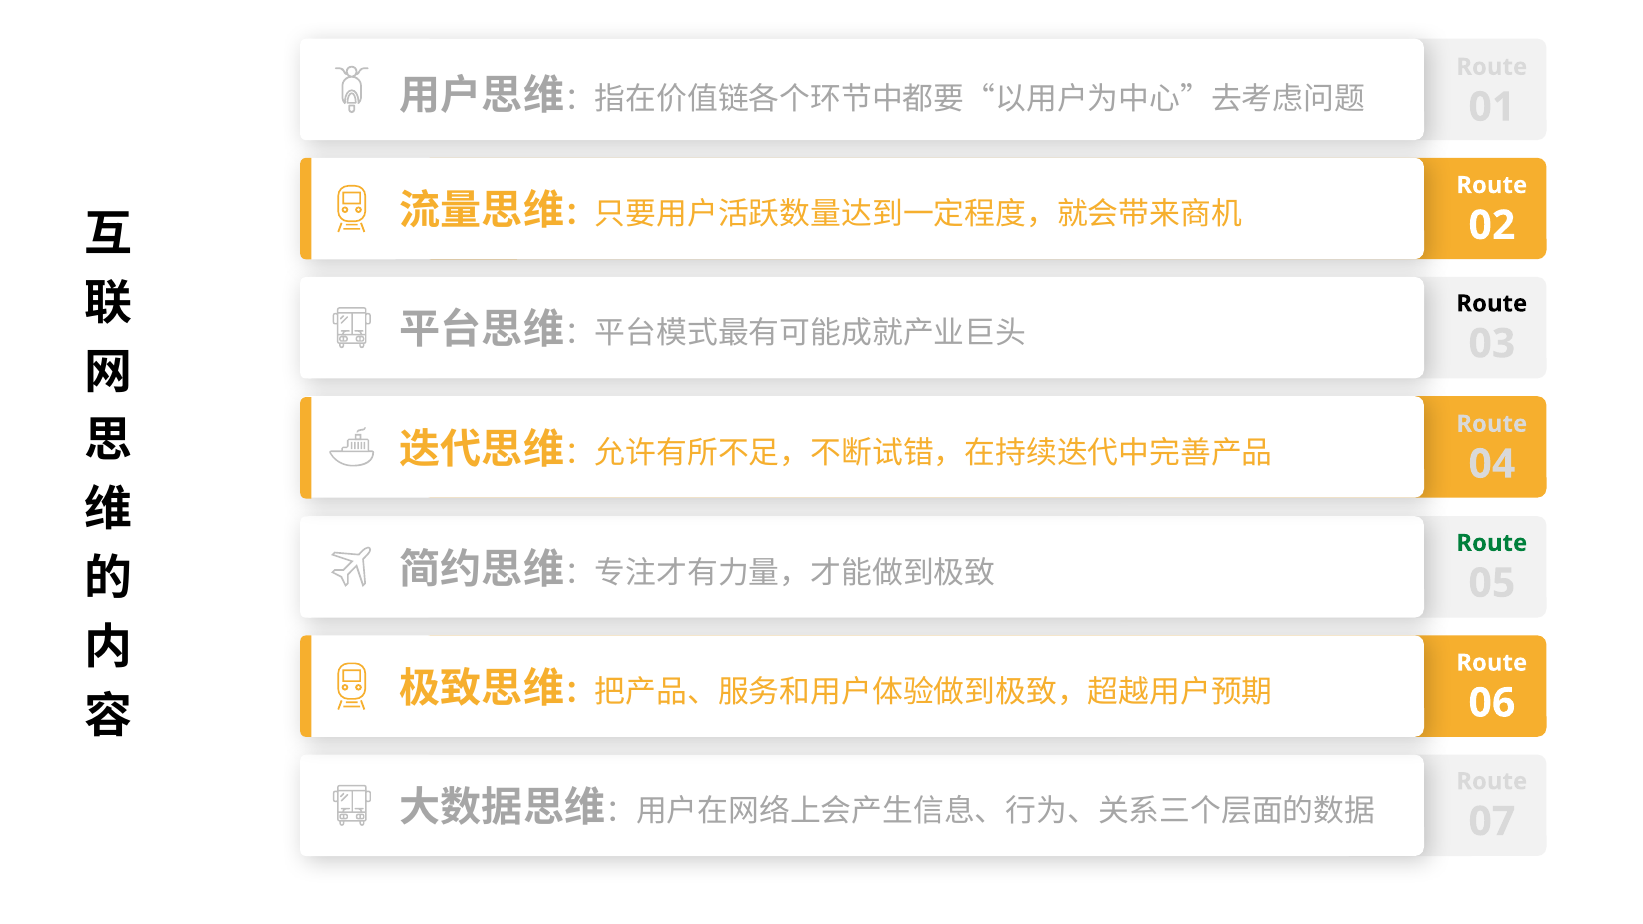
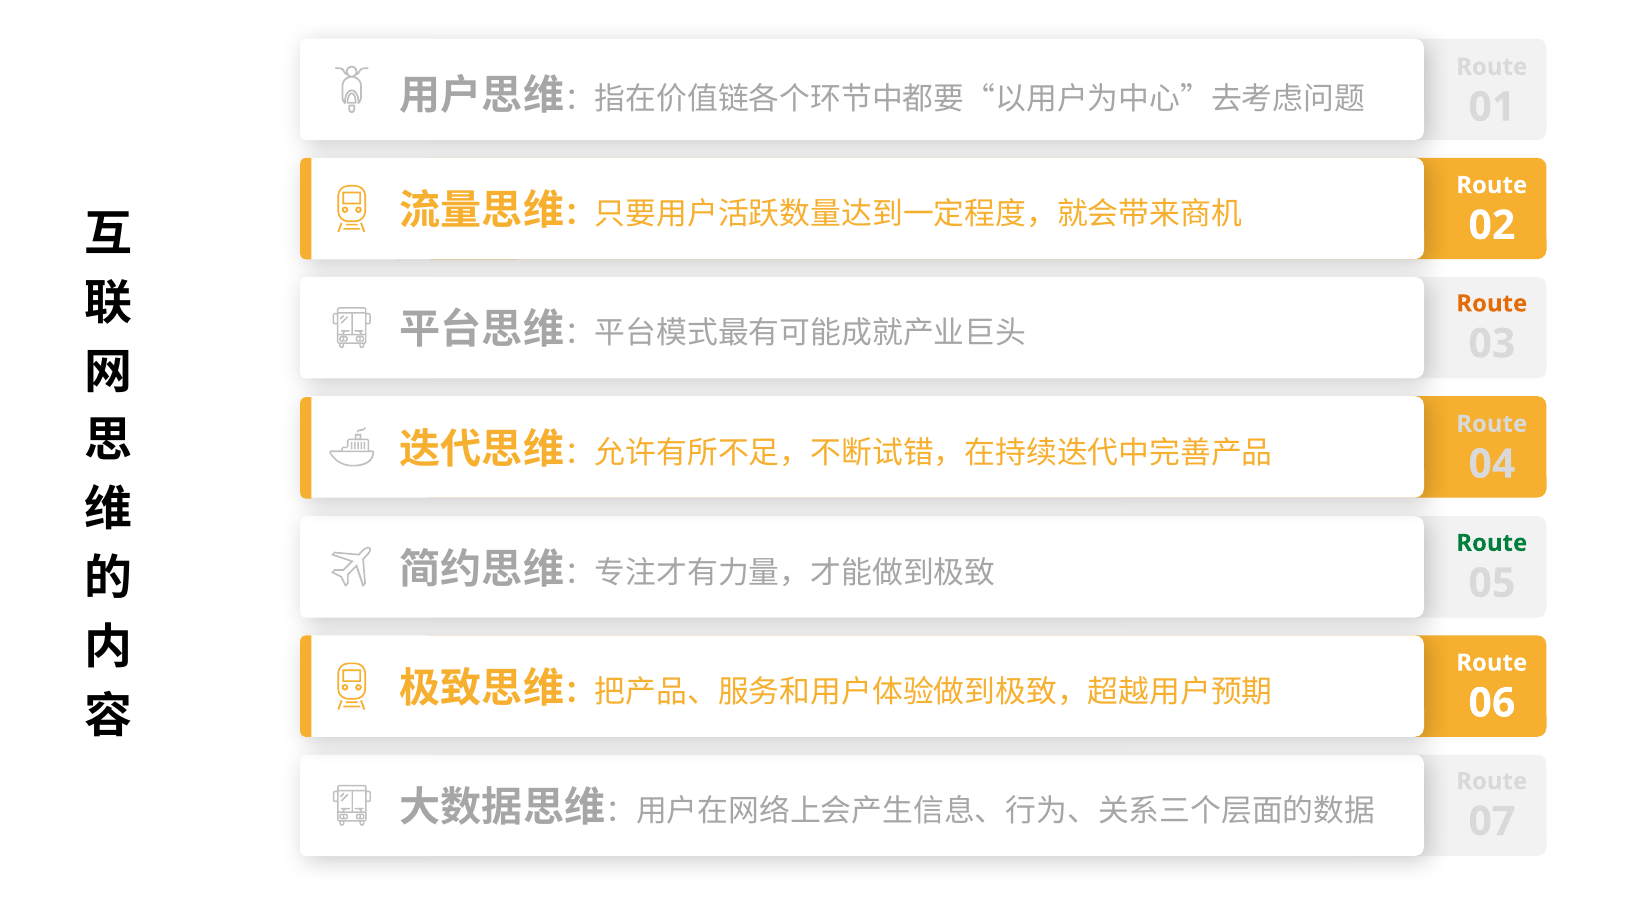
Route colour: black -> orange (1492, 304)
